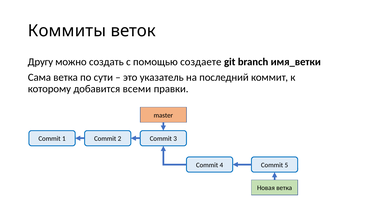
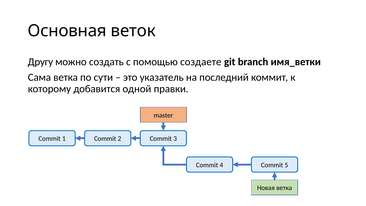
Коммиты: Коммиты -> Основная (67, 31)
всеми: всеми -> одной (137, 89)
